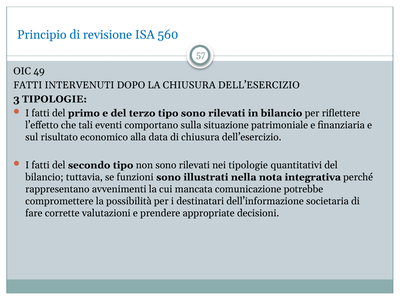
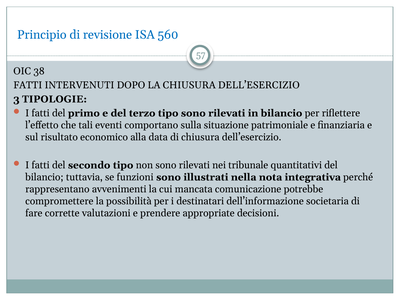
49: 49 -> 38 (39, 71)
nei tipologie: tipologie -> tribunale (248, 165)
